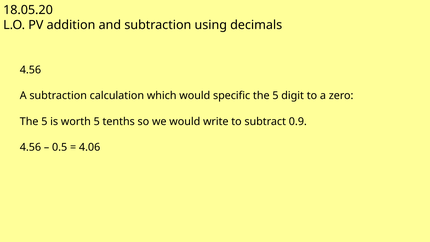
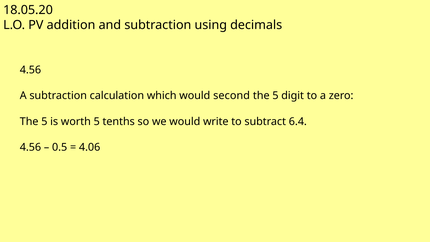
specific: specific -> second (232, 96)
0.9: 0.9 -> 6.4 (298, 121)
